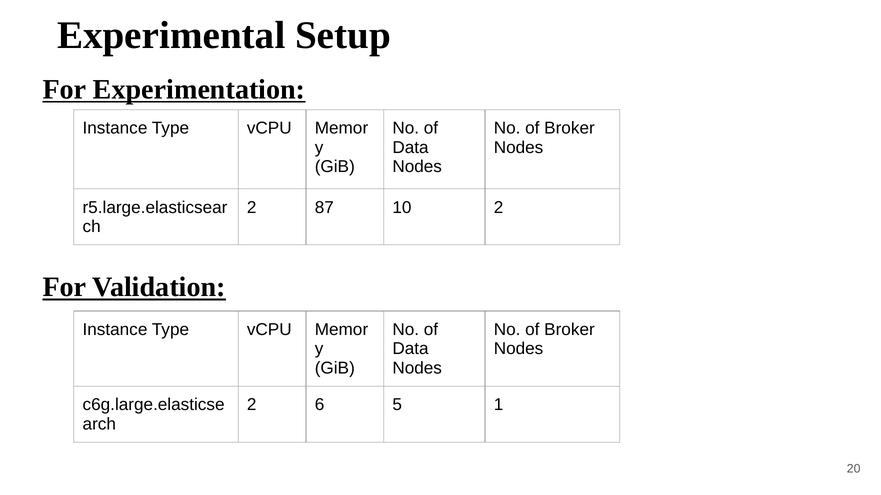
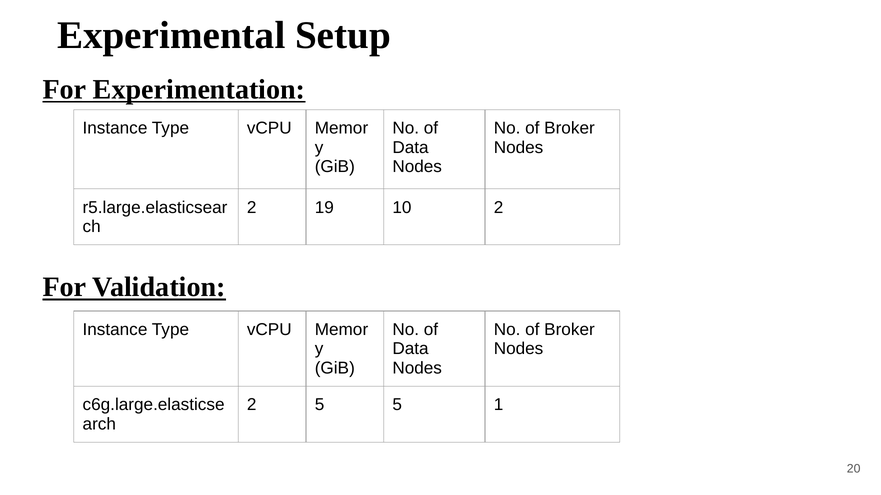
87: 87 -> 19 (324, 208)
2 6: 6 -> 5 (320, 405)
